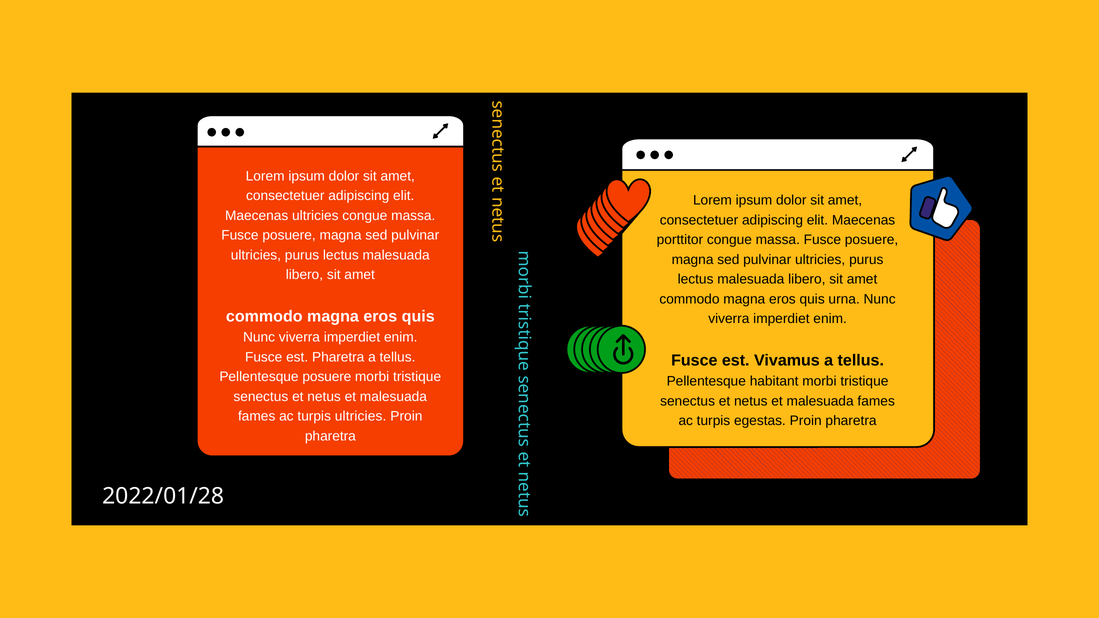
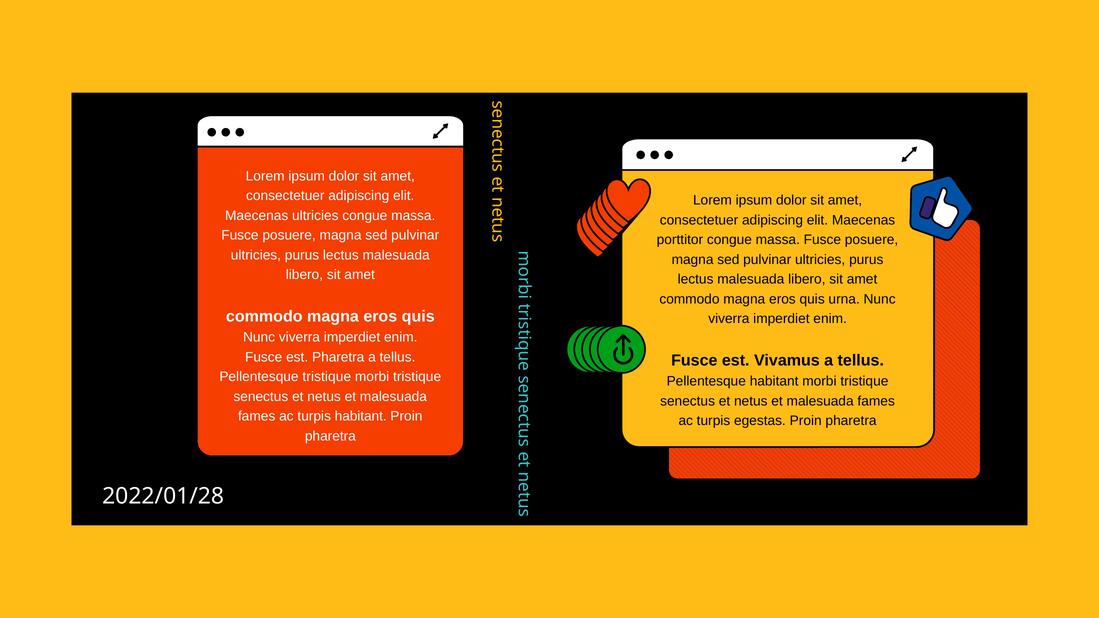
Pellentesque posuere: posuere -> tristique (327, 377)
turpis ultricies: ultricies -> habitant (361, 417)
